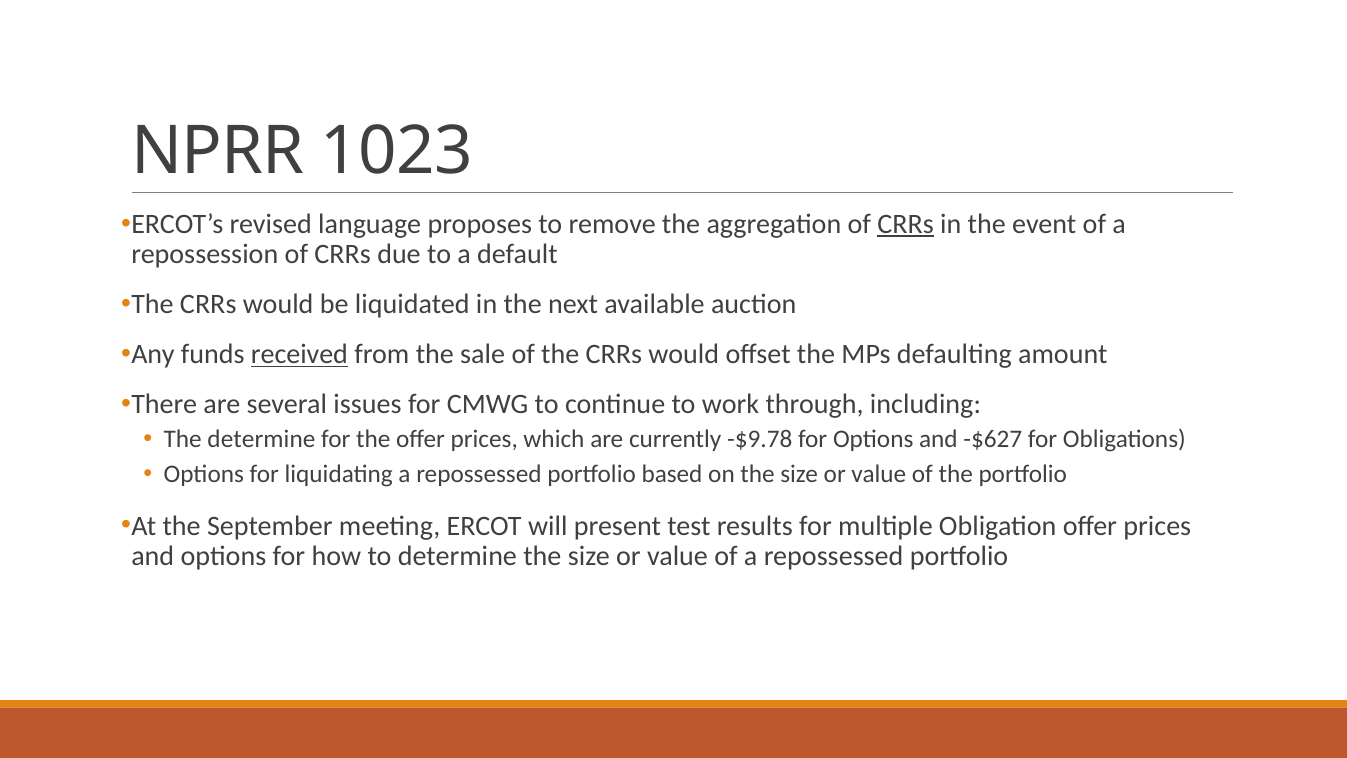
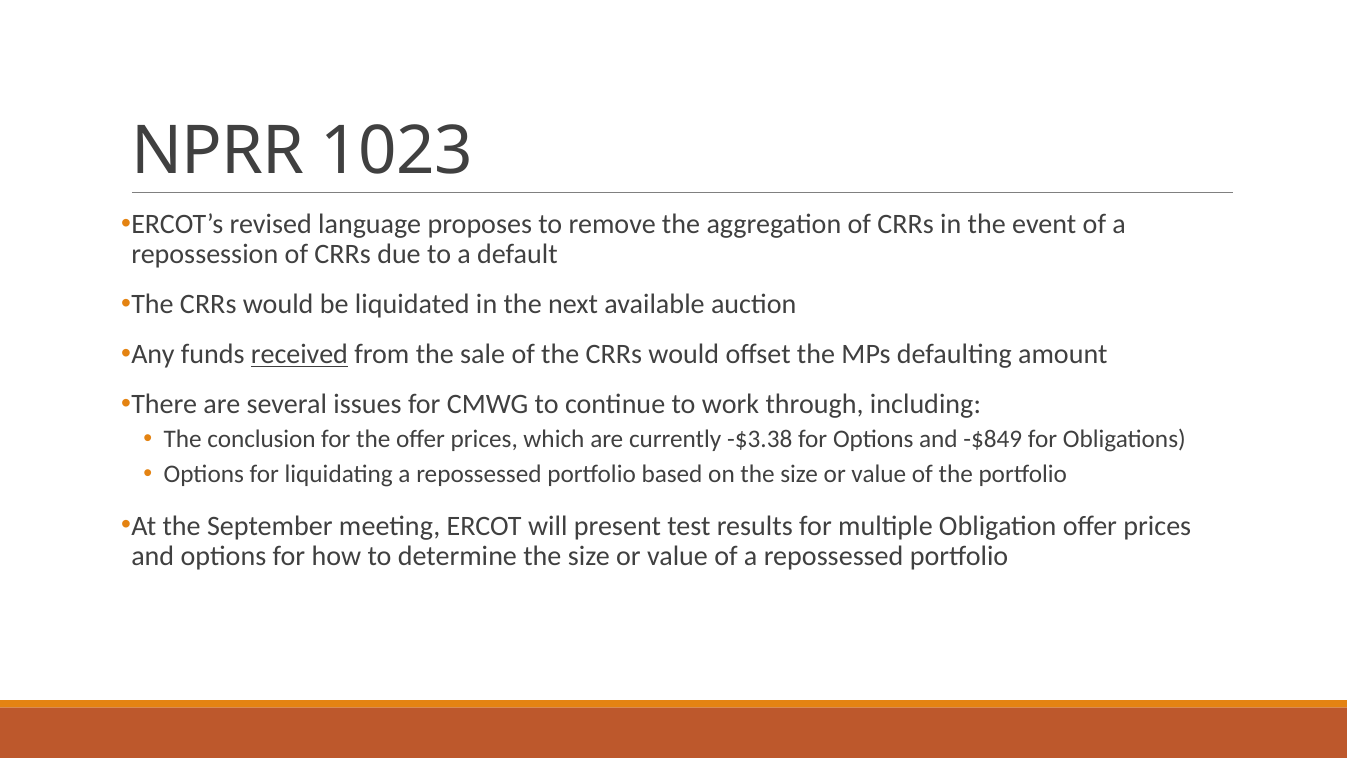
CRRs underline: present -> none (906, 224)
The determine: determine -> conclusion (262, 439)
-$9.78: -$9.78 -> -$3.38 (760, 439)
-$627: -$627 -> -$849 (993, 439)
